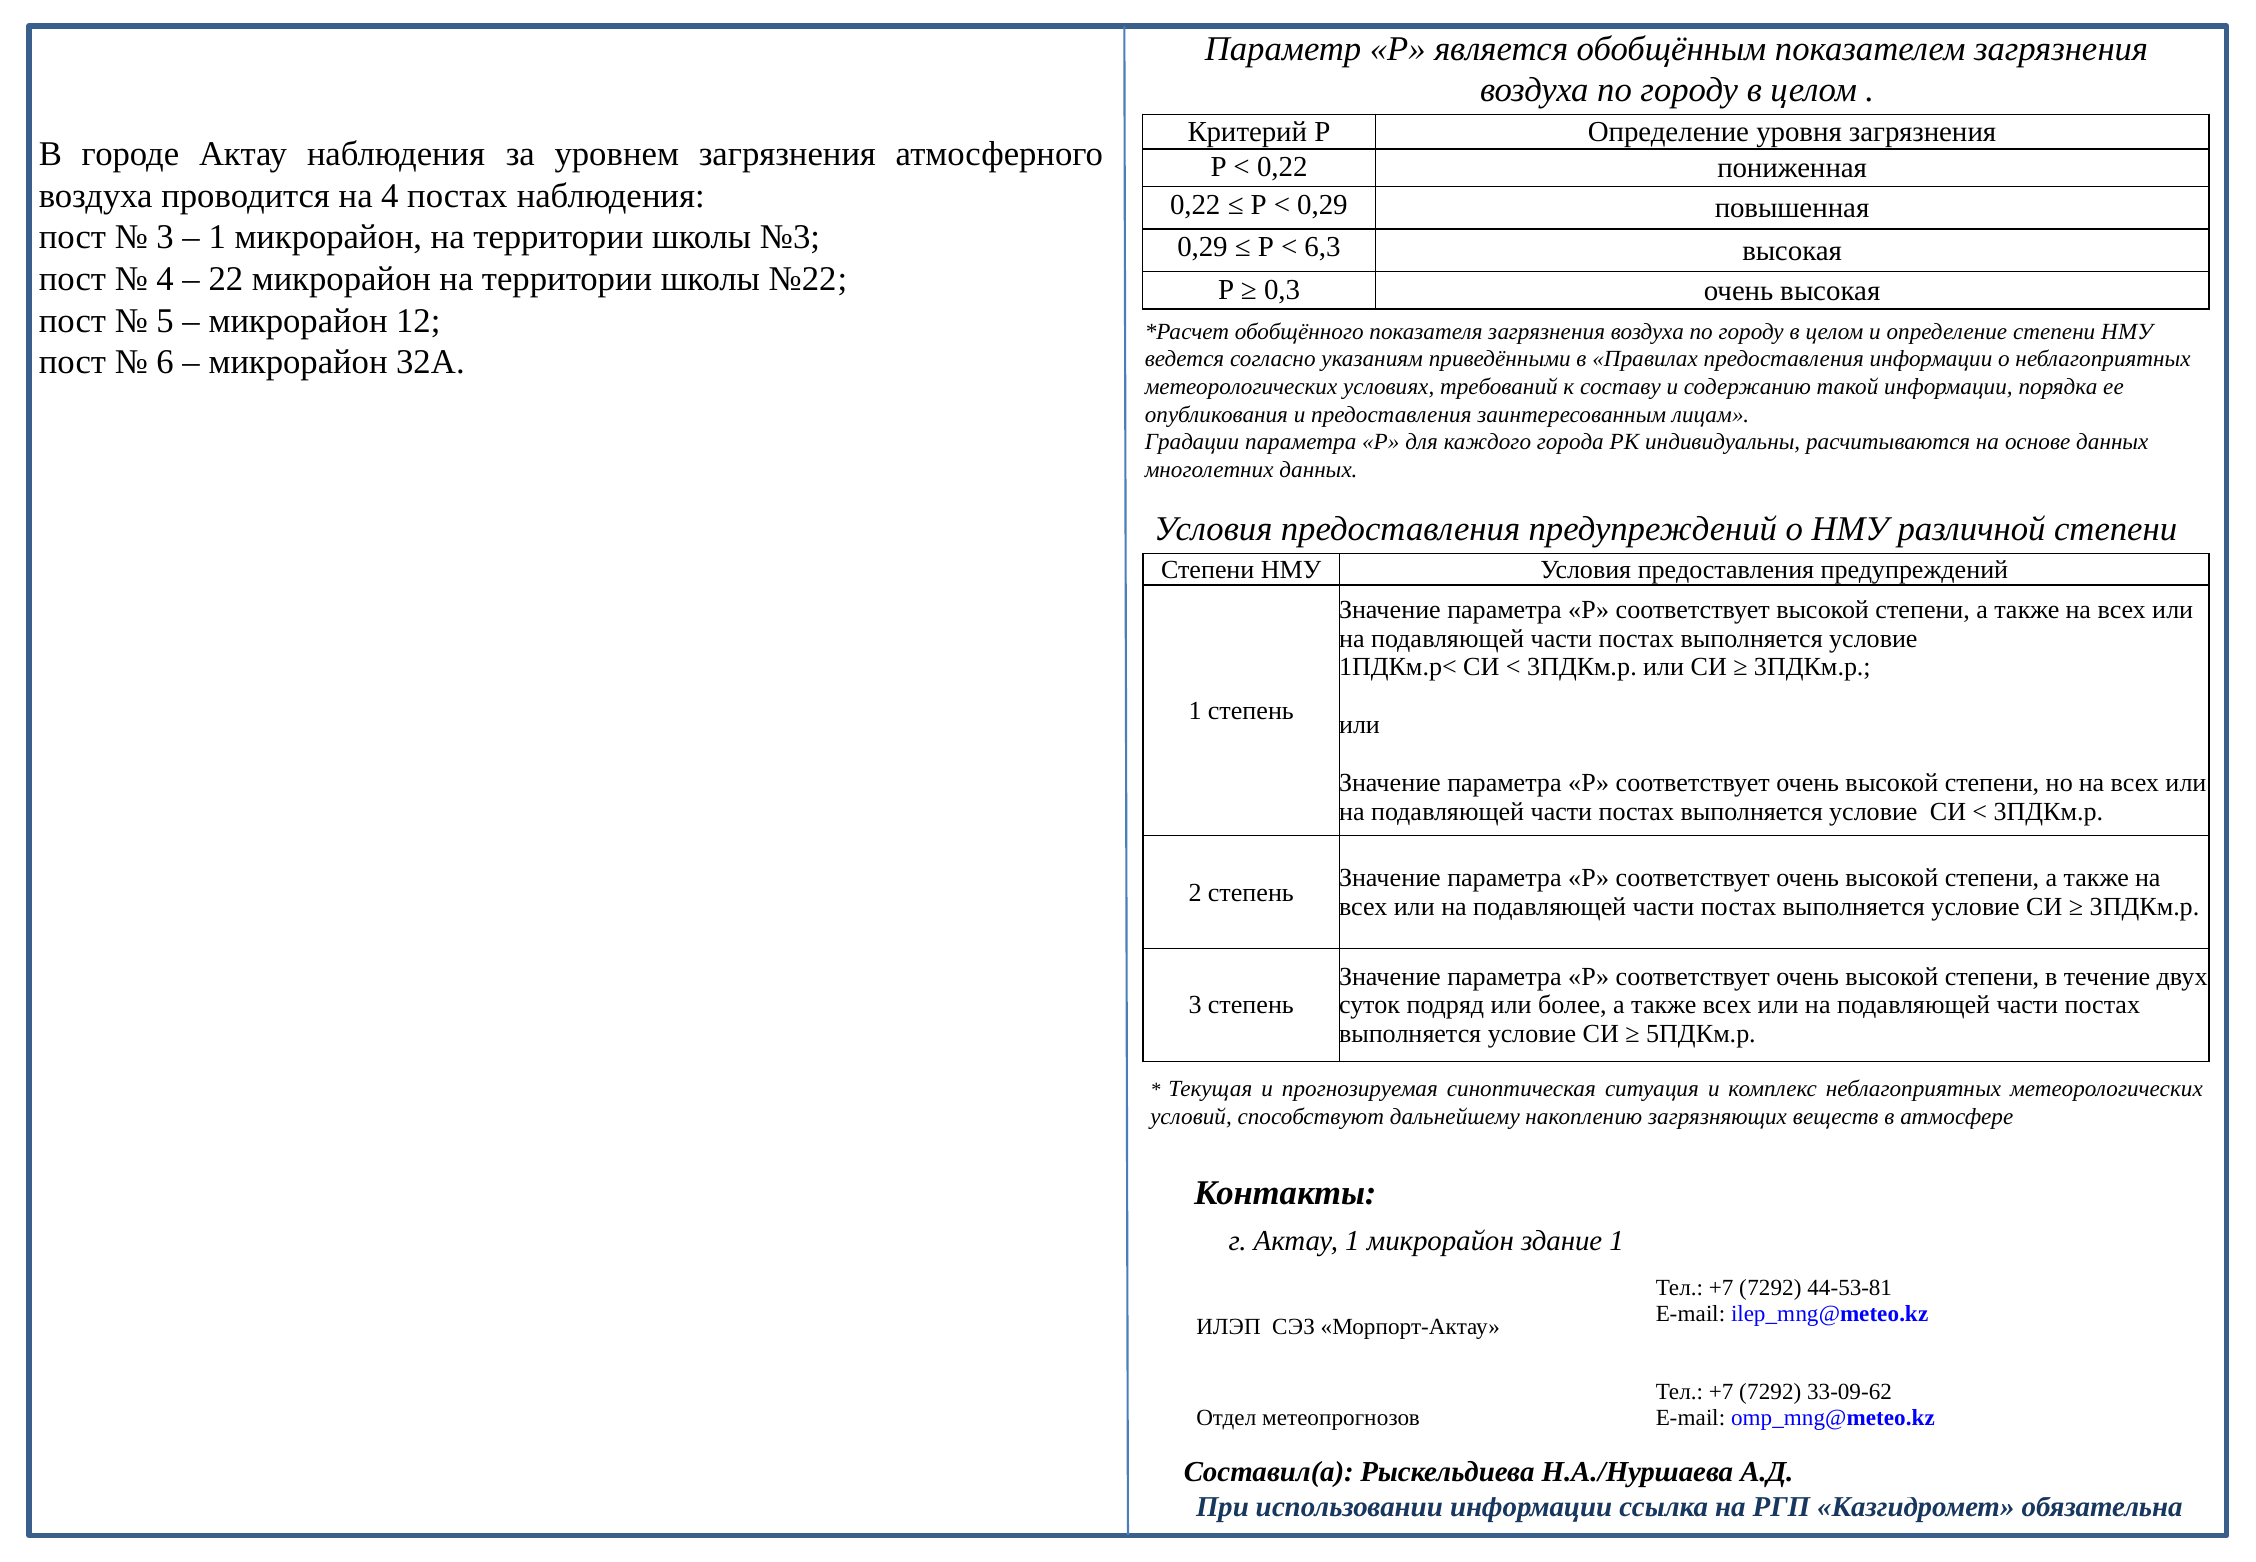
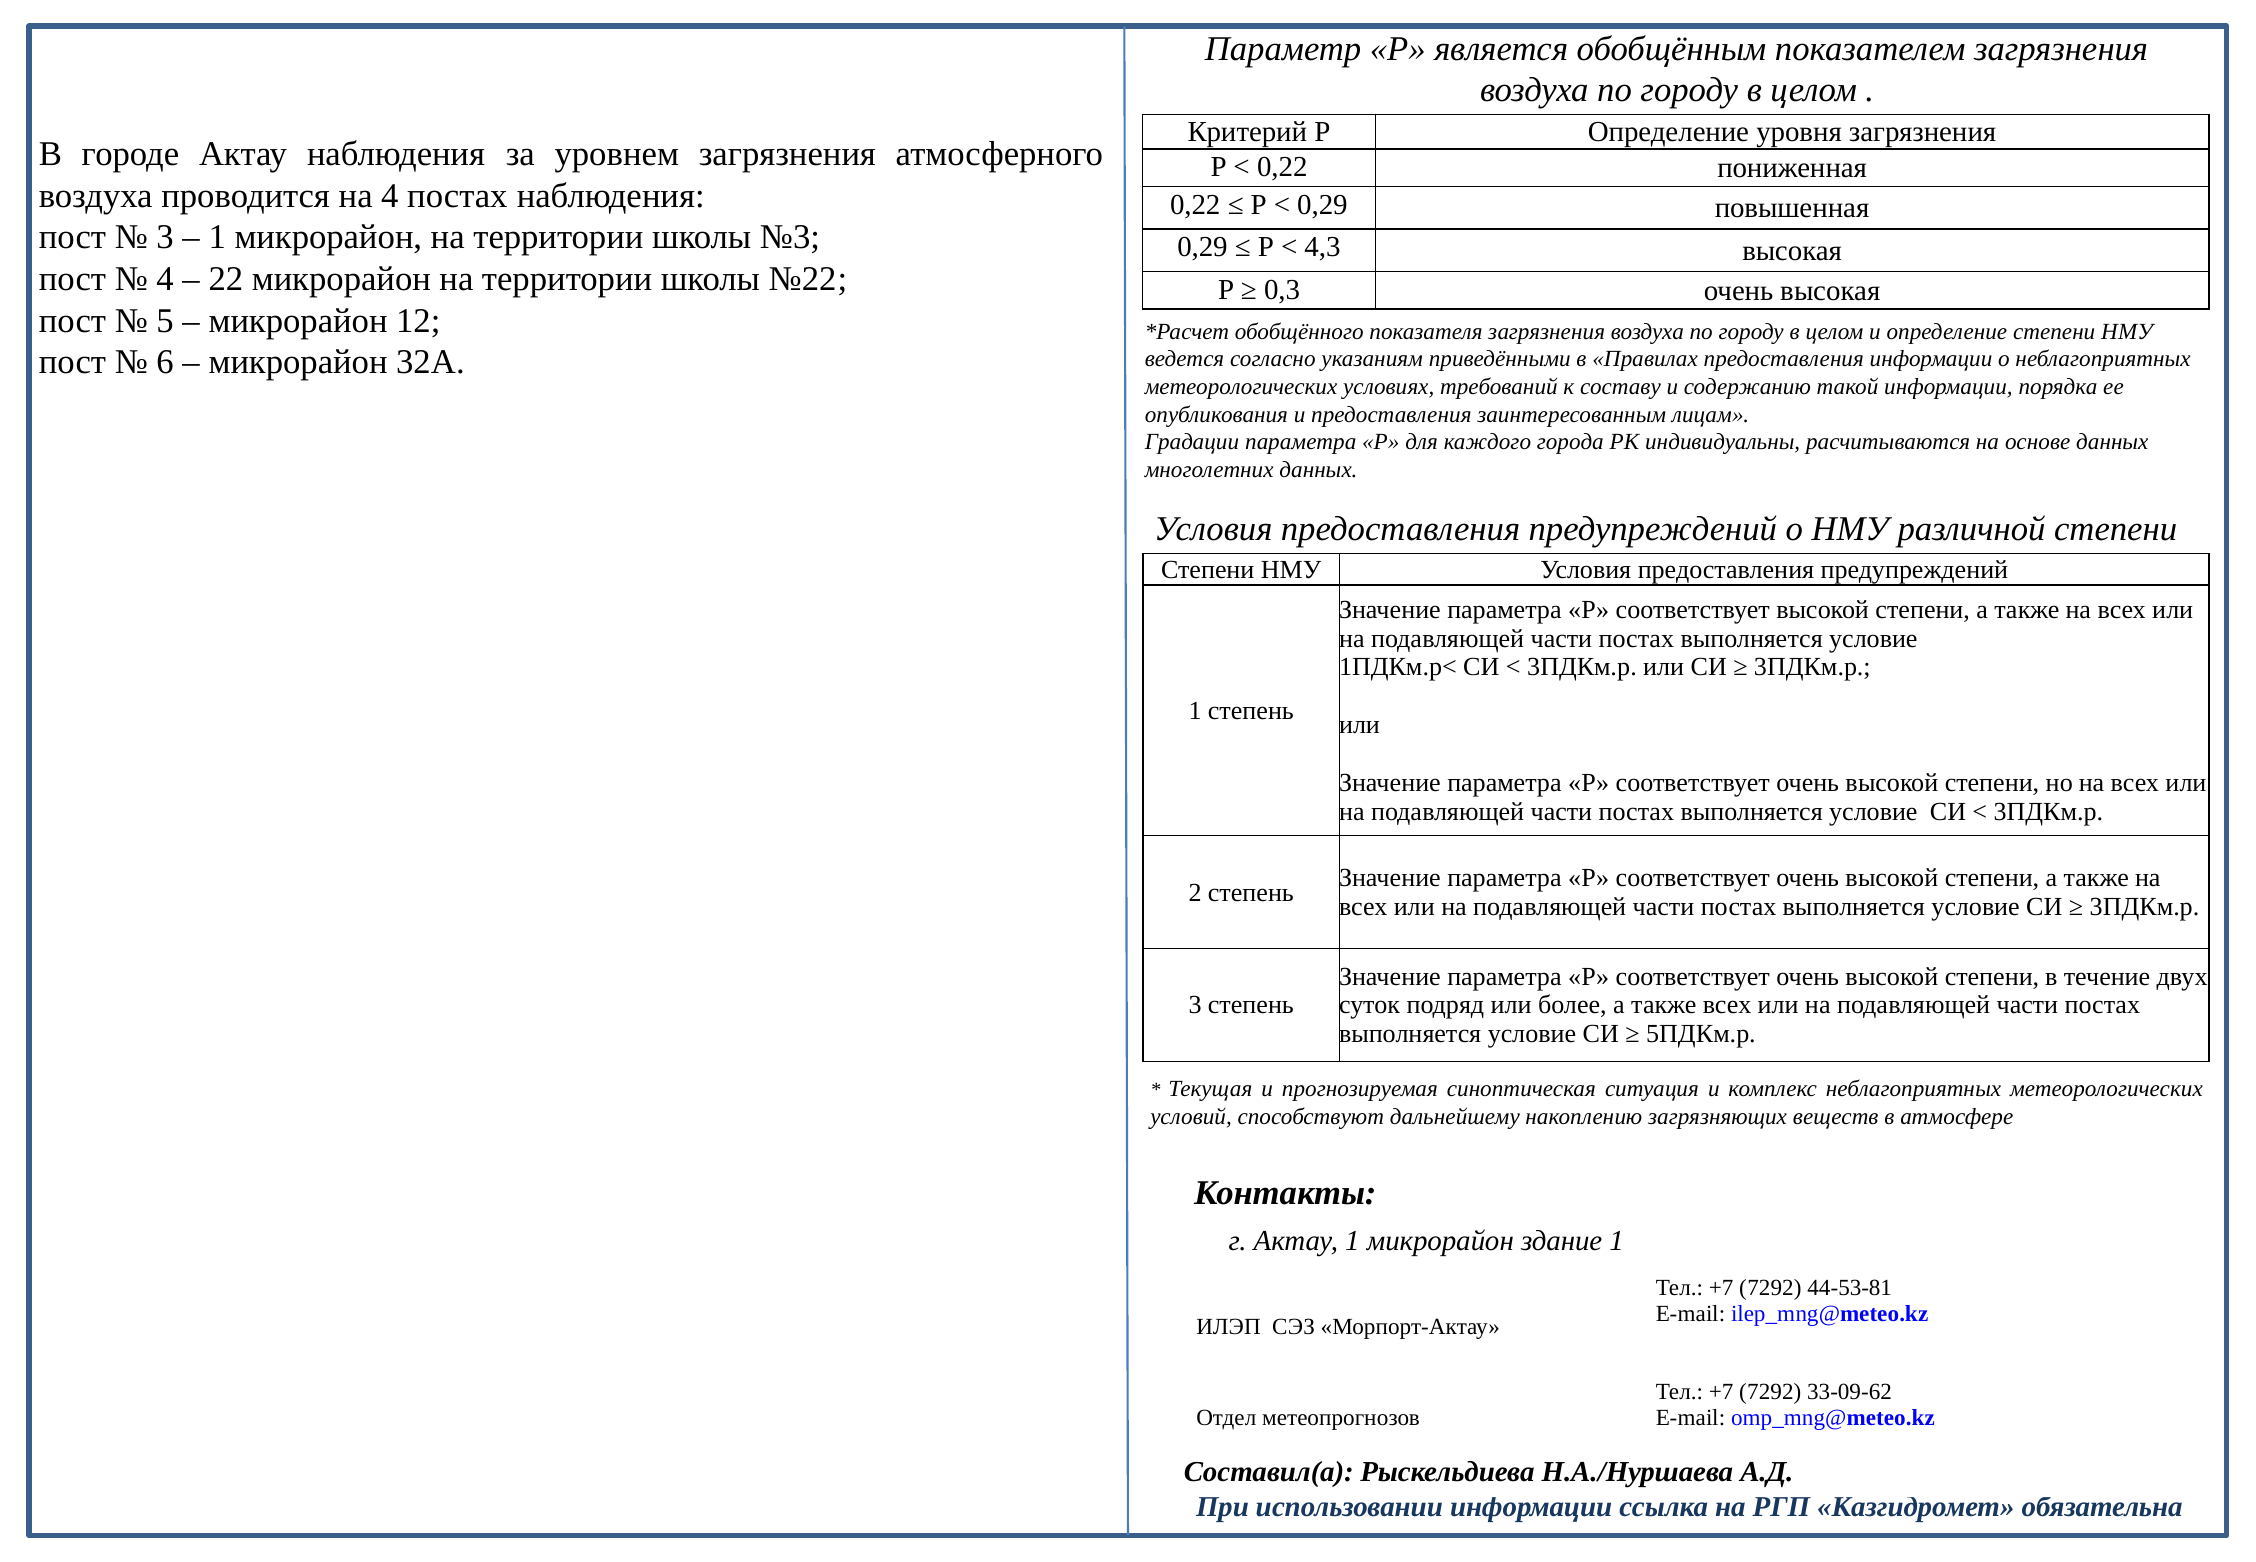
6,3: 6,3 -> 4,3 (1322, 247)
